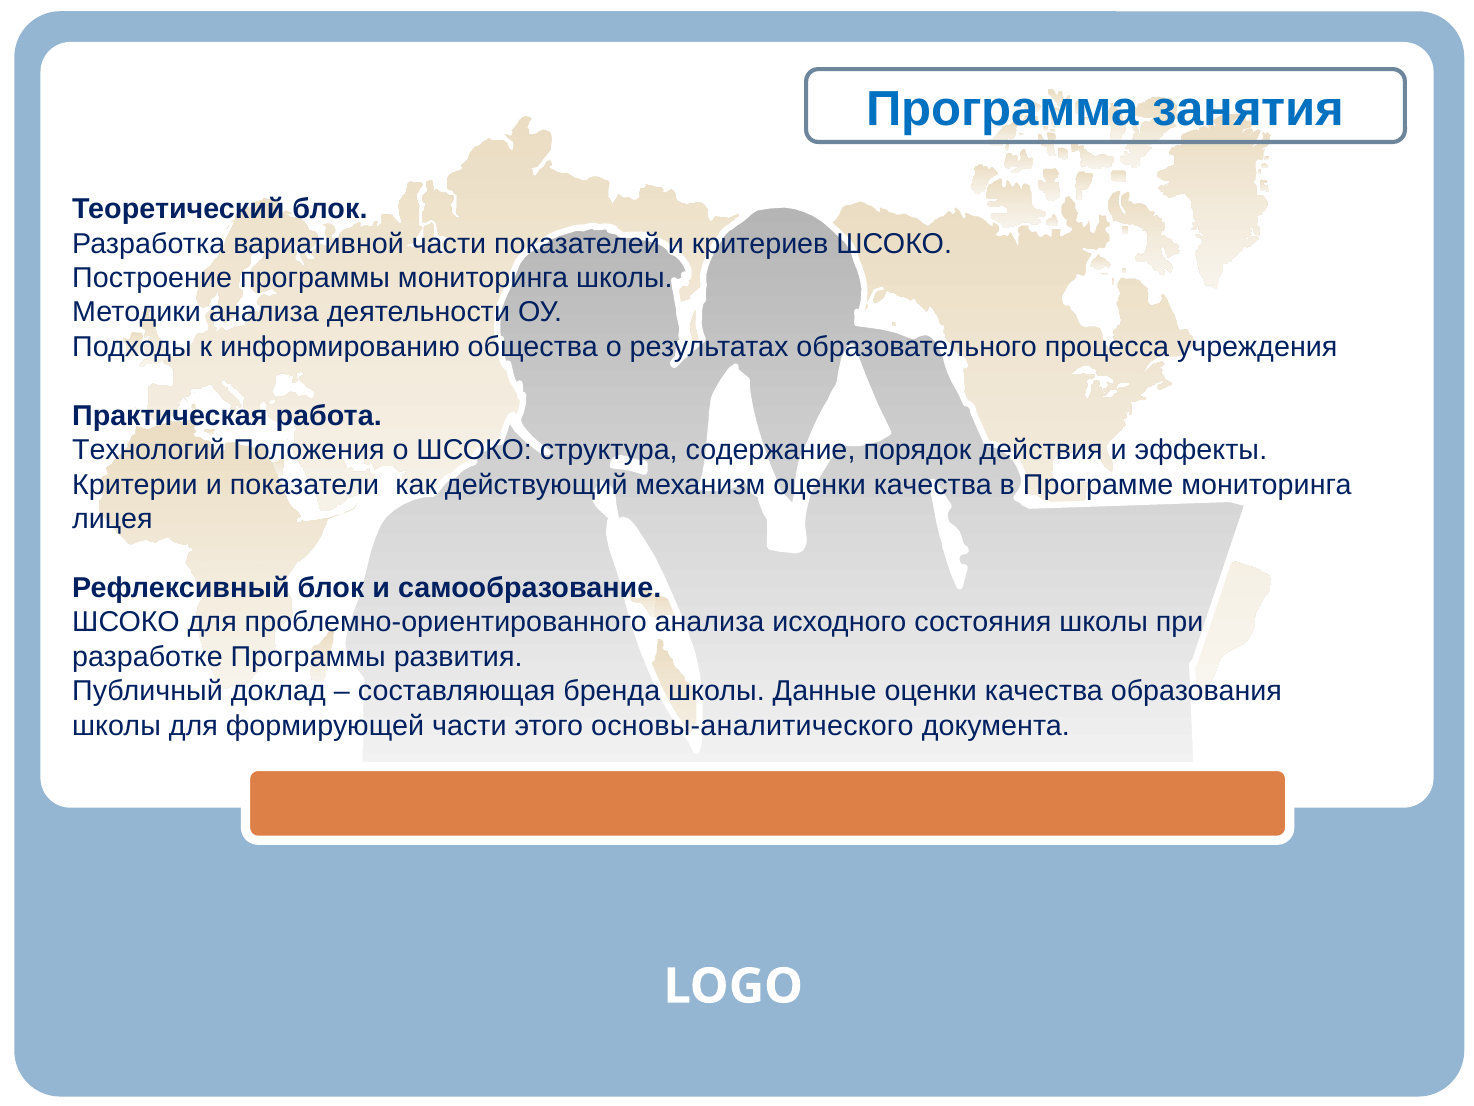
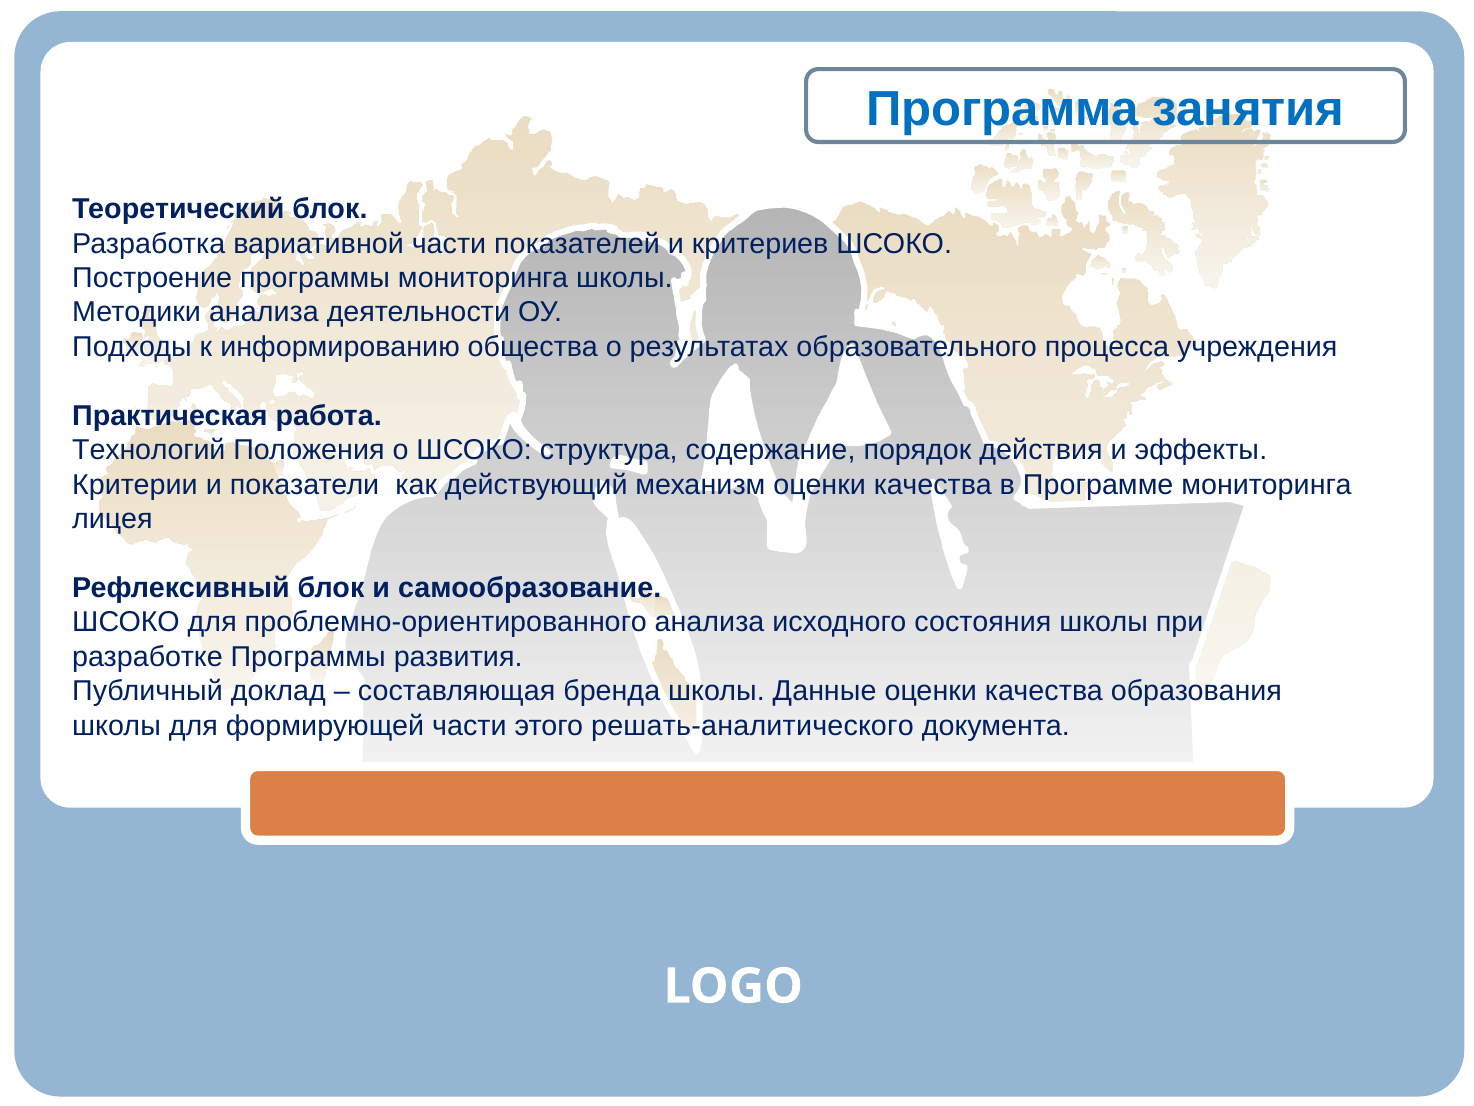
основы-аналитического: основы-аналитического -> решать-аналитического (752, 725)
